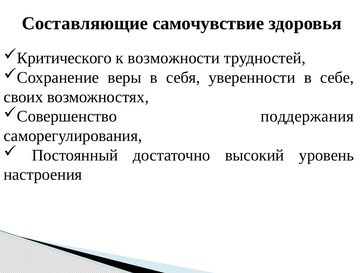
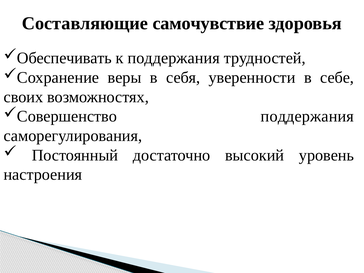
Критического: Критического -> Обеспечивать (64, 58)
к возможности: возможности -> поддержания (174, 58)
